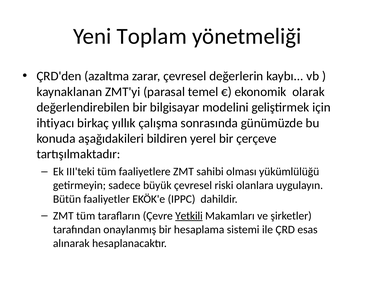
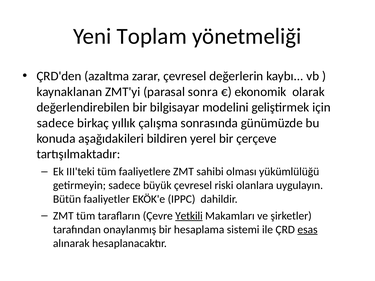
temel: temel -> sonra (203, 92)
ihtiyacı: ihtiyacı -> sadece (55, 123)
esas underline: none -> present (307, 230)
